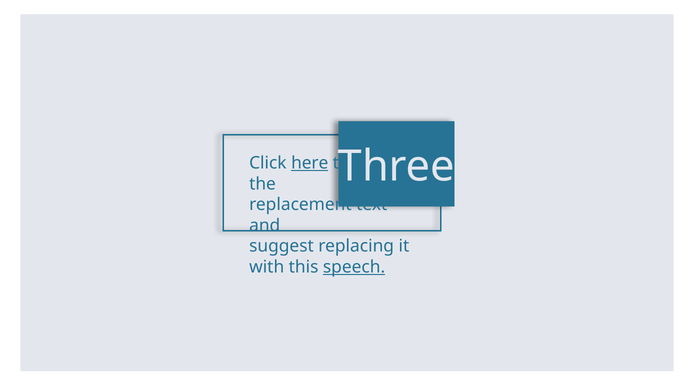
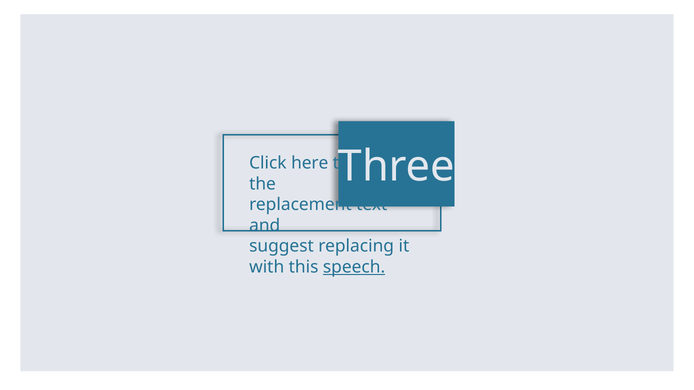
here underline: present -> none (310, 163)
